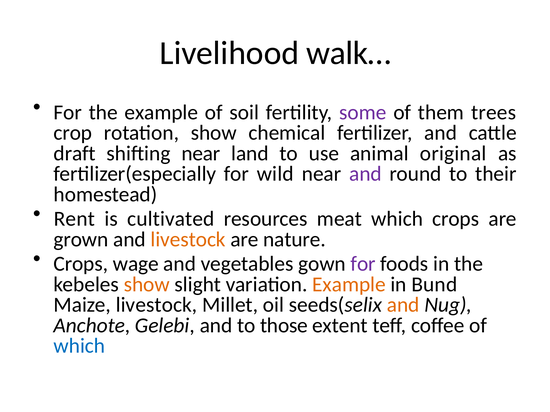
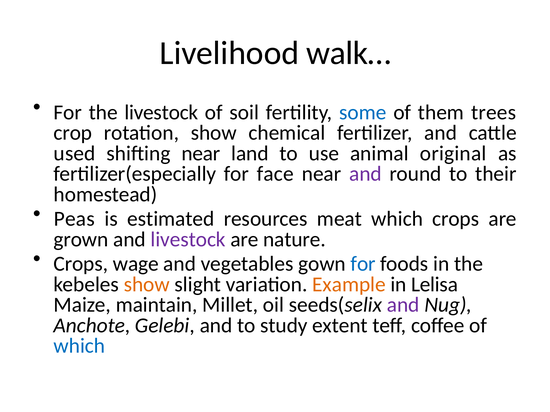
the example: example -> livestock (161, 112)
some colour: purple -> blue (363, 112)
draft: draft -> used (75, 154)
wild: wild -> face (275, 174)
Rent: Rent -> Peas (74, 219)
cultivated: cultivated -> estimated (171, 219)
livestock colour: orange -> purple (188, 240)
for colour: purple -> blue (363, 264)
Bund: Bund -> Lelisa (435, 285)
Maize livestock: livestock -> maintain (157, 305)
and colour: orange -> purple (403, 305)
those: those -> study (284, 326)
